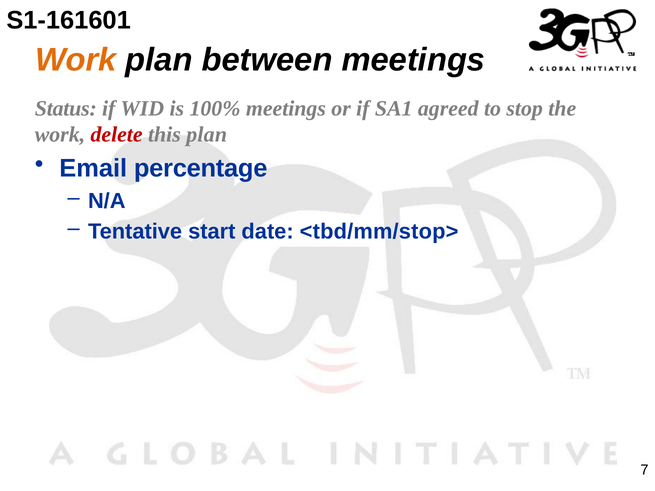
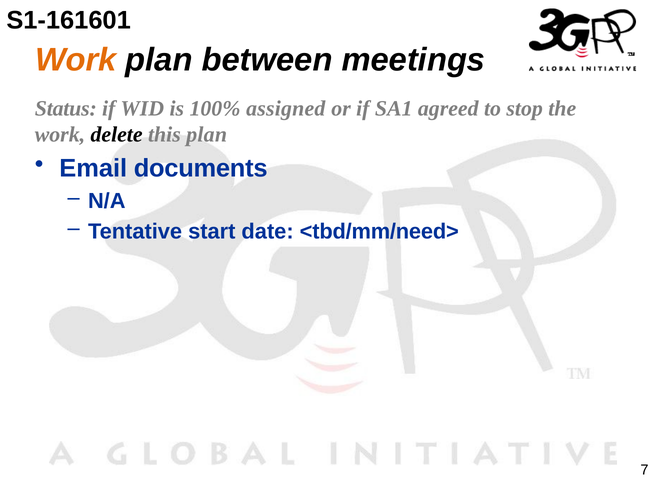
100% meetings: meetings -> assigned (286, 109)
delete colour: red -> black (117, 135)
percentage: percentage -> documents (201, 169)
<tbd/mm/stop>: <tbd/mm/stop> -> <tbd/mm/need> (379, 232)
